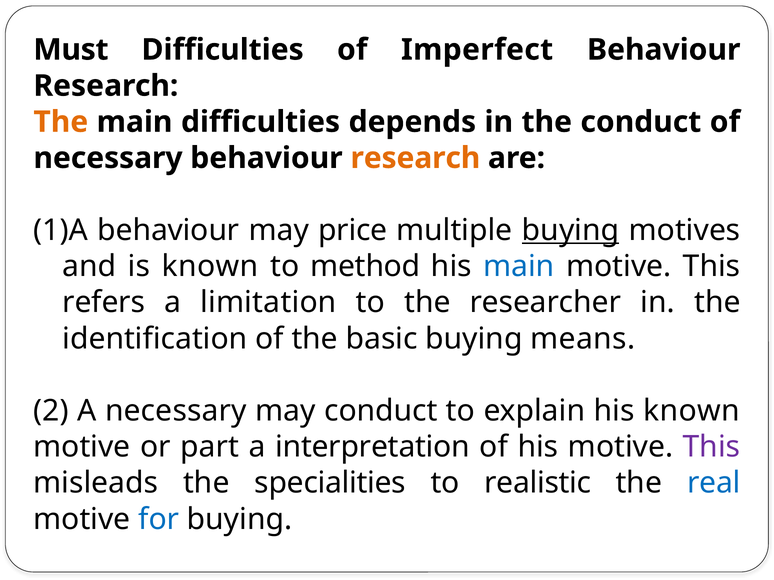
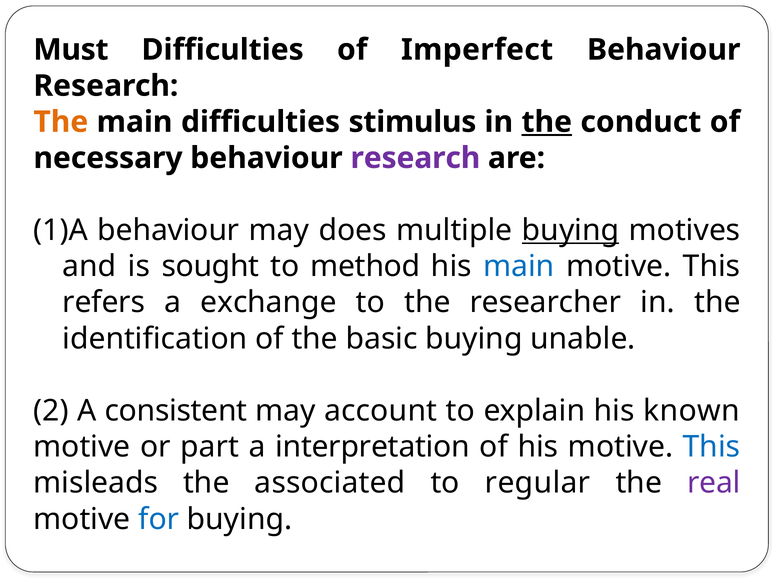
depends: depends -> stimulus (412, 122)
the underline: none -> present (547, 122)
research colour: orange -> purple (415, 158)
price: price -> does (353, 230)
is known: known -> sought (210, 267)
limitation: limitation -> exchange (268, 303)
means: means -> unable (583, 339)
A necessary: necessary -> consistent (176, 411)
may conduct: conduct -> account (381, 411)
This colour: purple -> blue (711, 447)
specialities: specialities -> associated (330, 483)
realistic: realistic -> regular (537, 483)
real colour: blue -> purple (714, 483)
